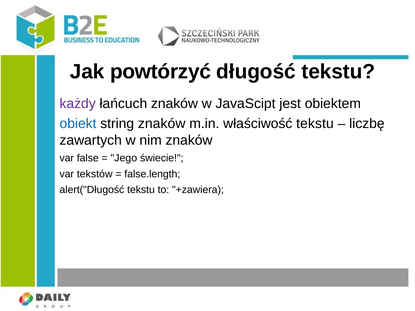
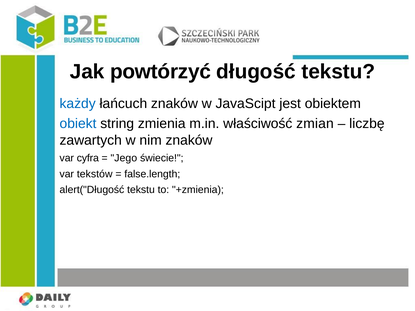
każdy colour: purple -> blue (78, 104)
string znaków: znaków -> zmienia (162, 124)
właściwość tekstu: tekstu -> zmian (315, 124)
false: false -> cyfra (88, 158)
+zawiera: +zawiera -> +zmienia (198, 190)
